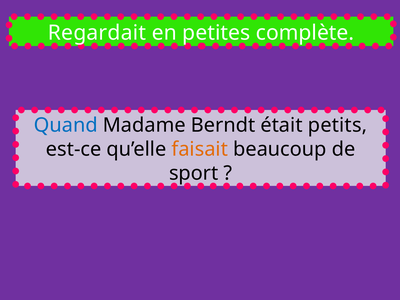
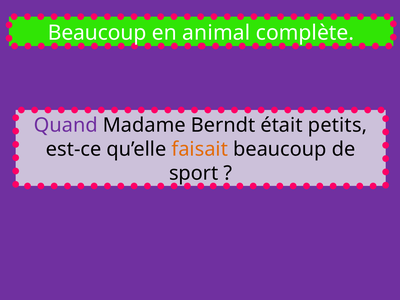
Regardait: Regardait -> Beaucoup (97, 33)
petites: petites -> animal (216, 33)
Quand colour: blue -> purple (66, 125)
